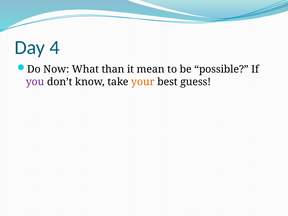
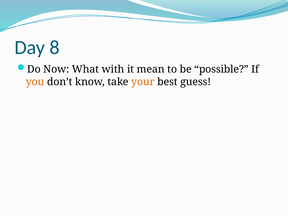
4: 4 -> 8 (55, 48)
than: than -> with (113, 69)
you colour: purple -> orange (35, 82)
